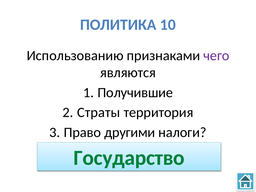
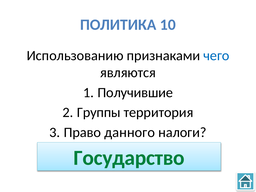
чего colour: purple -> blue (216, 56)
Страты: Страты -> Группы (99, 112)
другими: другими -> данного (130, 132)
